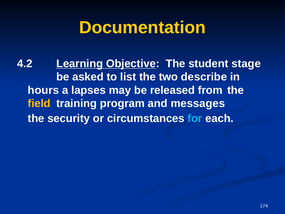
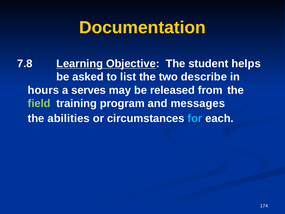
4.2: 4.2 -> 7.8 (25, 63)
stage: stage -> helps (246, 63)
lapses: lapses -> serves (89, 90)
field colour: yellow -> light green (39, 103)
security: security -> abilities (69, 118)
